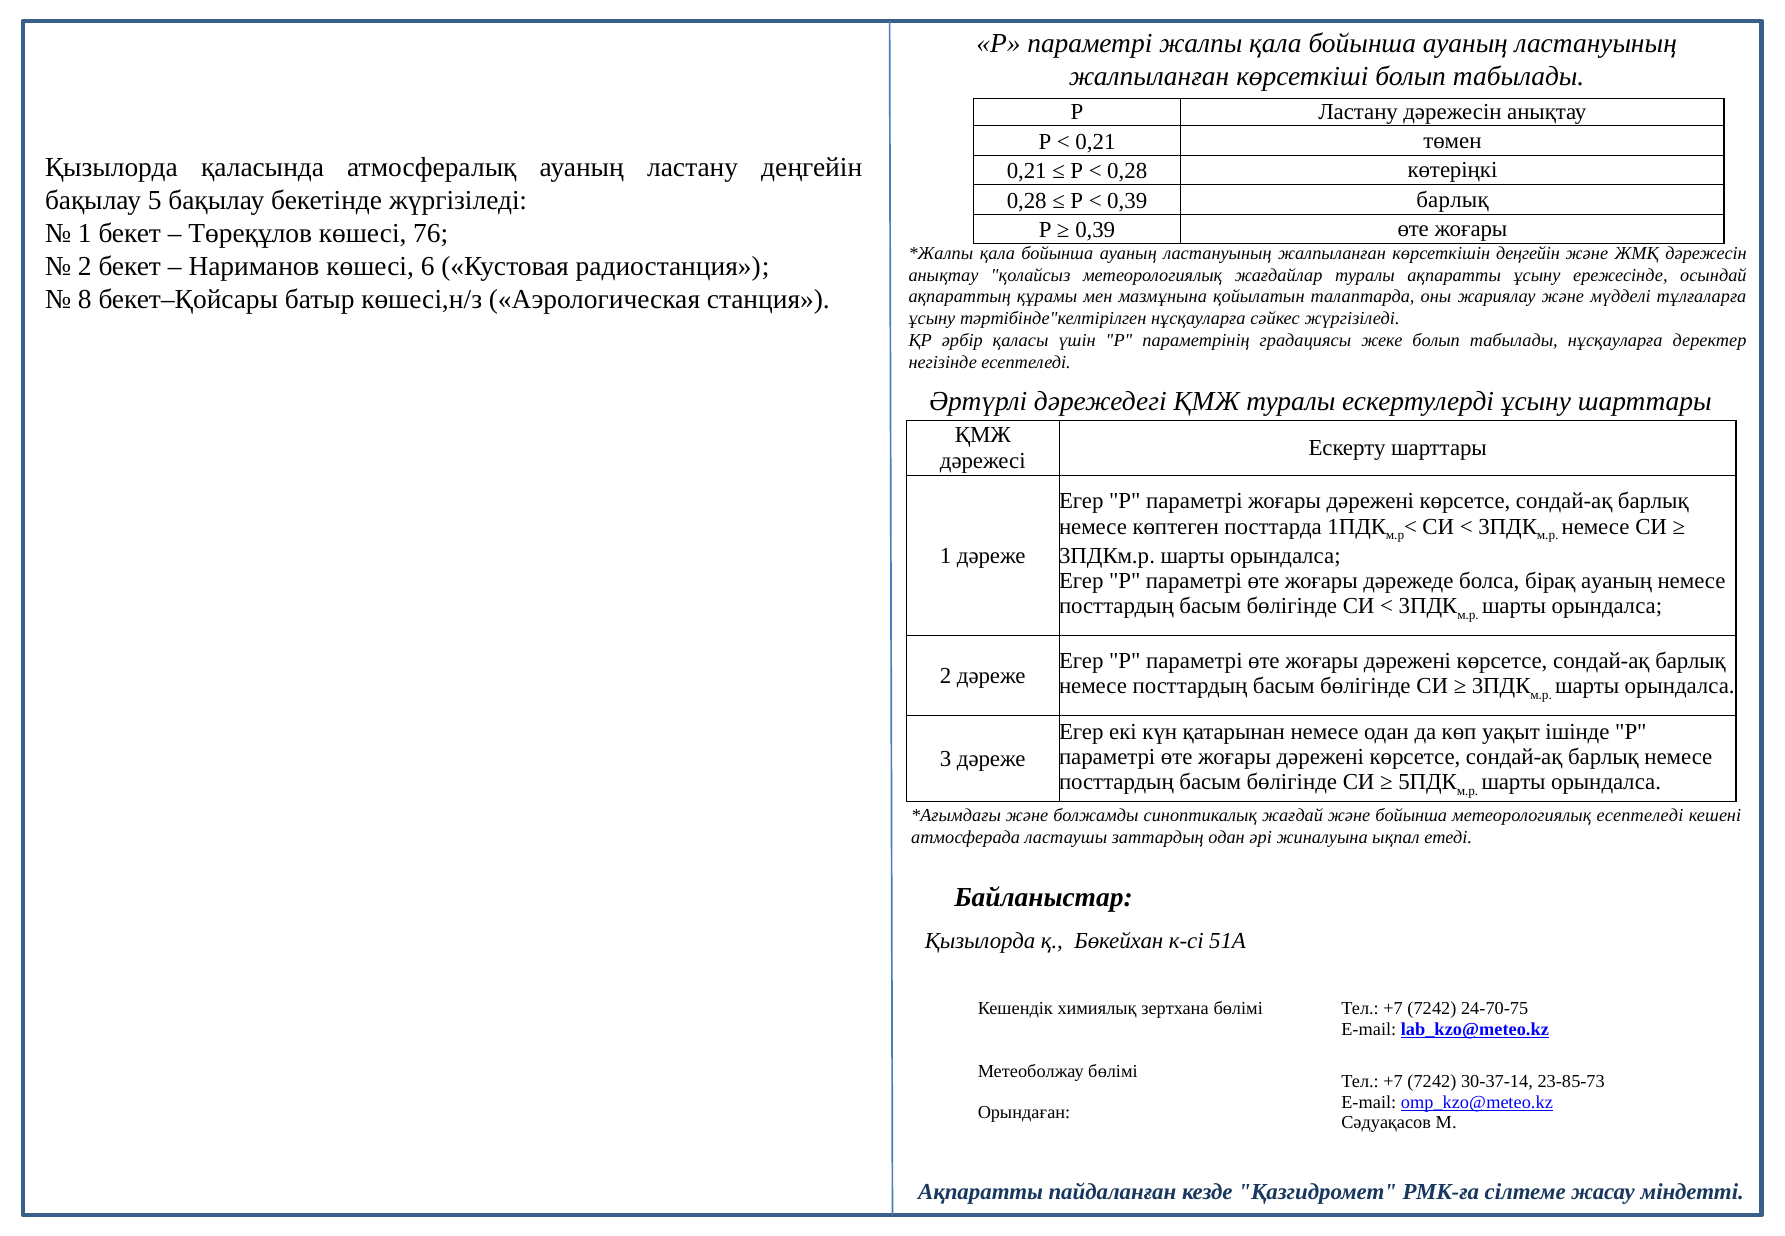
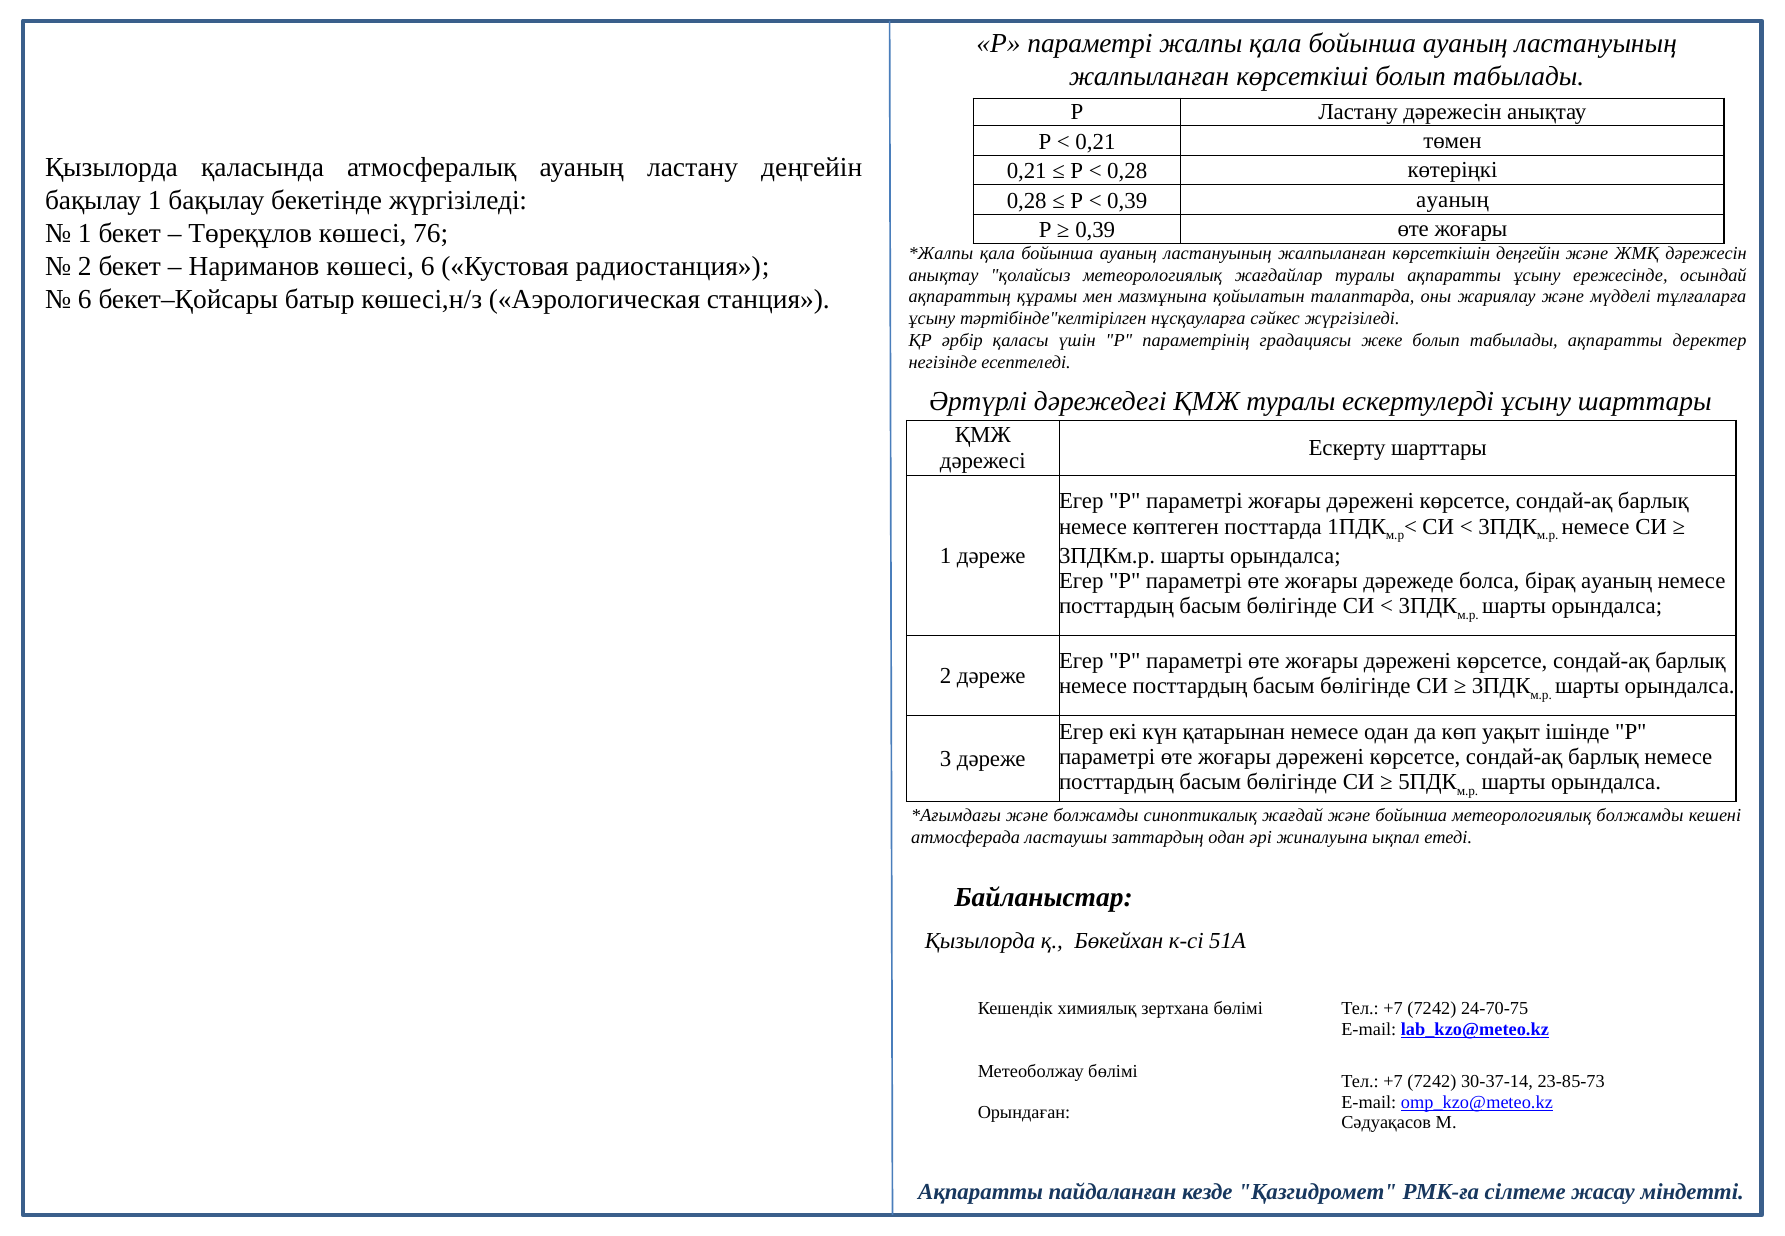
бақылау 5: 5 -> 1 (155, 201)
0,39 барлық: барлық -> ауаның (1452, 200)
8: 8 -> 6 (85, 299)
табылады нұсқауларға: нұсқауларға -> ақпаратты (1615, 341)
метеорологиялық есептеледі: есептеледі -> болжамды (1640, 815)
